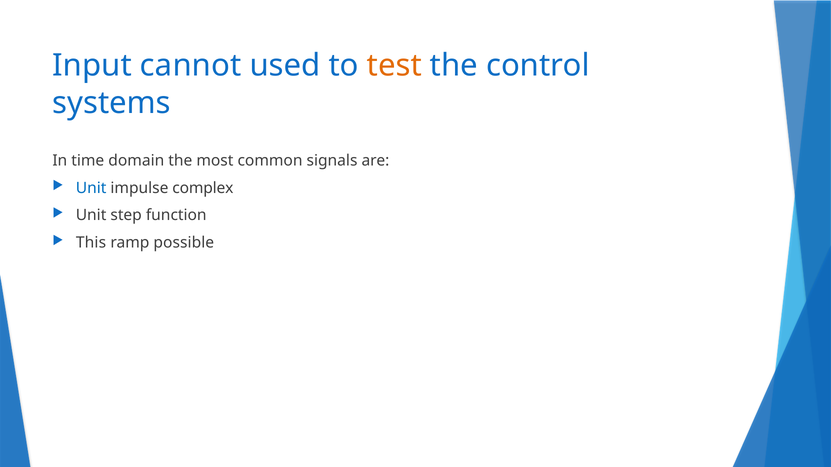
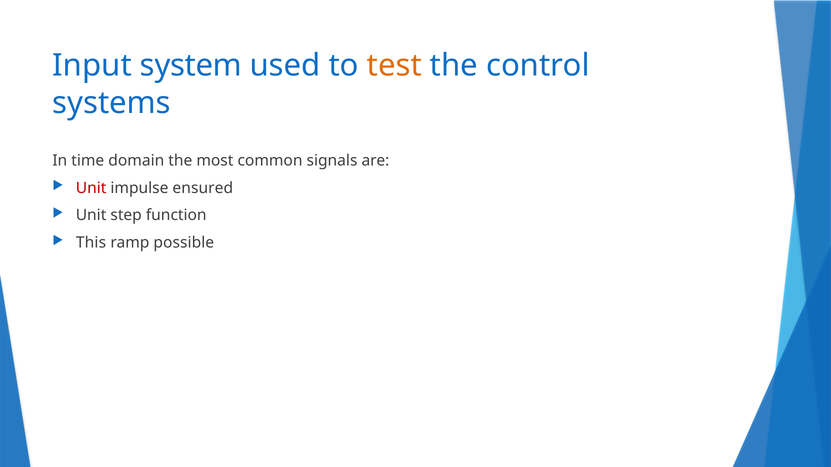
cannot: cannot -> system (191, 66)
Unit colour: blue -> red (91, 188)
complex: complex -> ensured (203, 188)
